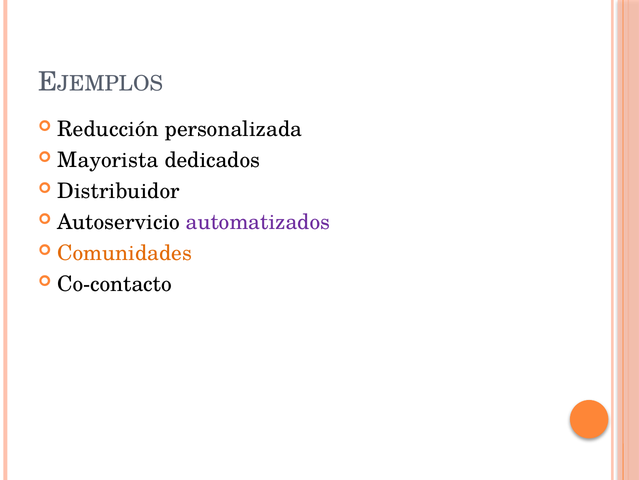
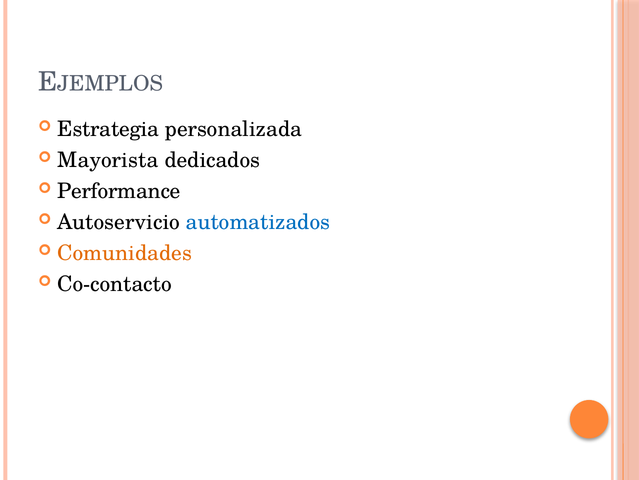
Reducción: Reducción -> Estrategia (108, 129)
Distribuidor: Distribuidor -> Performance (119, 191)
automatizados colour: purple -> blue (258, 222)
